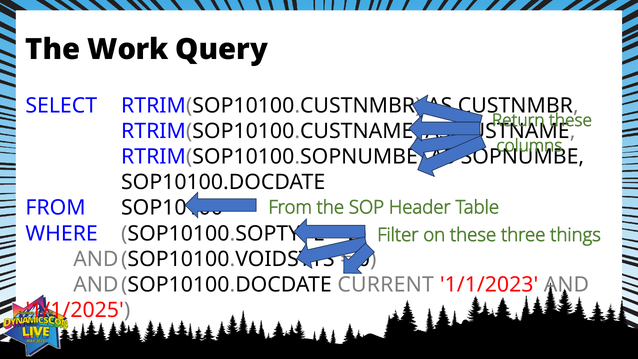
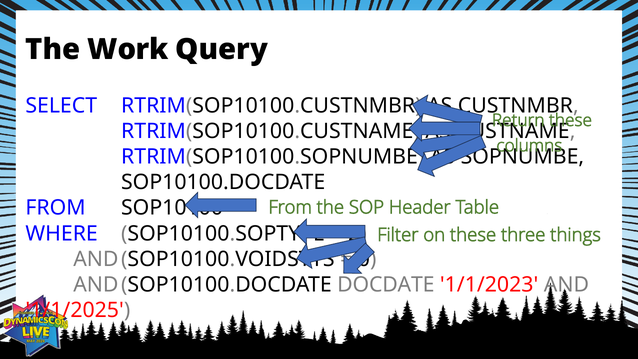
CURRENT: CURRENT -> DOCDATE (386, 285)
